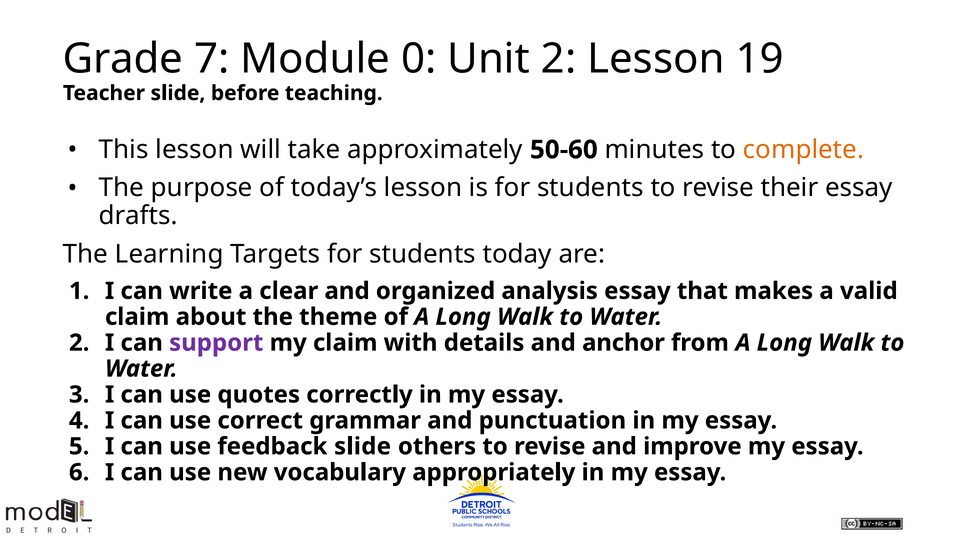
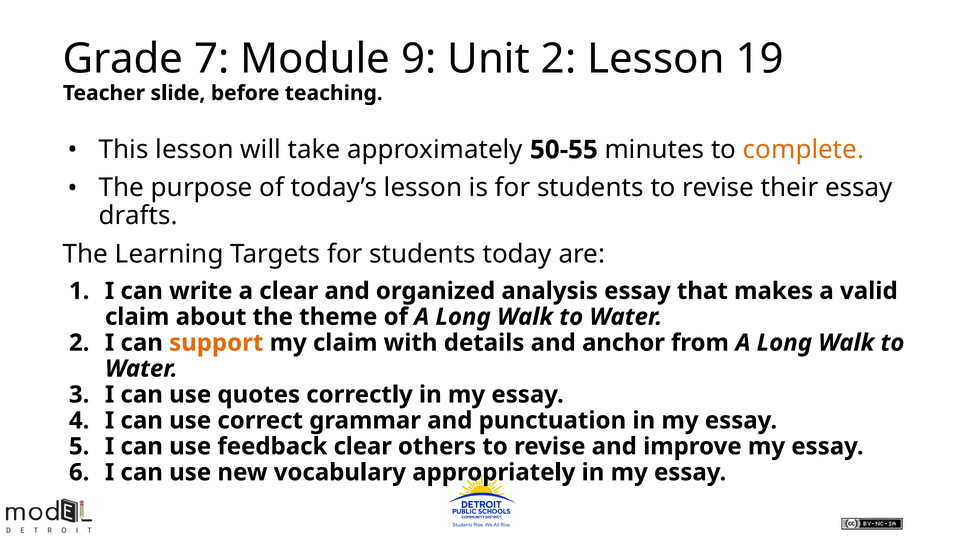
0: 0 -> 9 (419, 59)
50-60: 50-60 -> 50-55 (564, 150)
support colour: purple -> orange (216, 343)
feedback slide: slide -> clear (363, 447)
